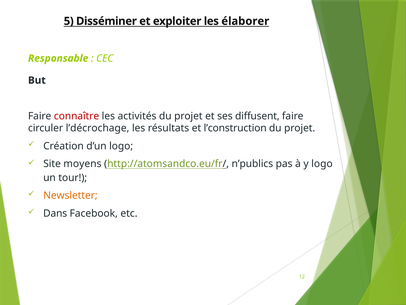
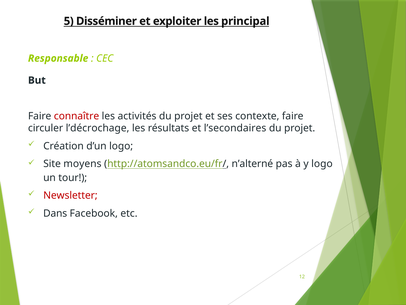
élaborer: élaborer -> principal (245, 21)
diffusent: diffusent -> contexte (257, 116)
l’construction: l’construction -> l’secondaires (235, 128)
n’publics: n’publics -> n’alterné (252, 164)
Newsletter colour: orange -> red (70, 195)
